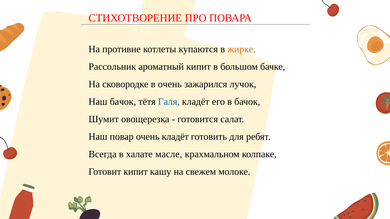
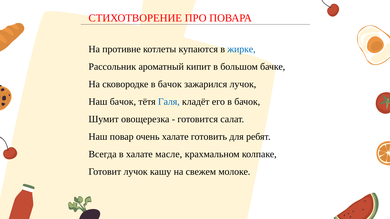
жирке colour: orange -> blue (241, 49)
сковородке в очень: очень -> бачок (170, 84)
очень кладёт: кладёт -> халате (175, 137)
Готовит кипит: кипит -> лучок (136, 172)
